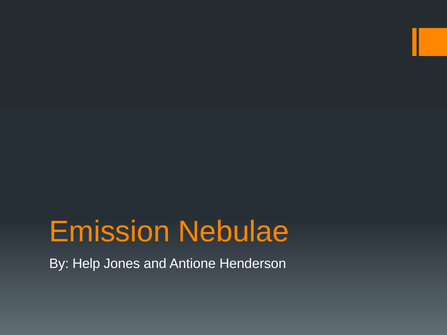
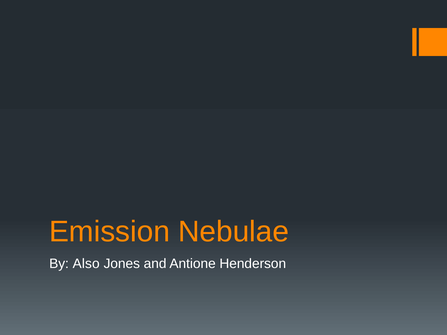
Help: Help -> Also (86, 264)
